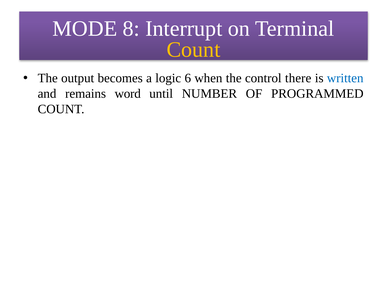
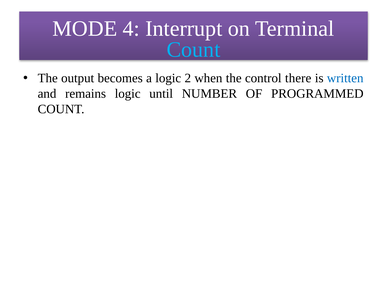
8: 8 -> 4 (131, 29)
Count colour: yellow -> light blue (193, 50)
6: 6 -> 2 (188, 78)
remains word: word -> logic (128, 94)
